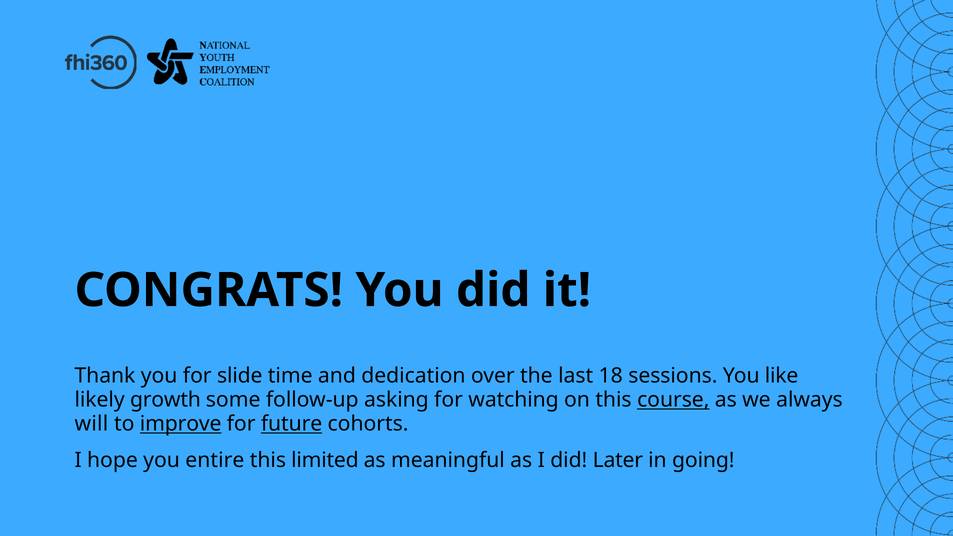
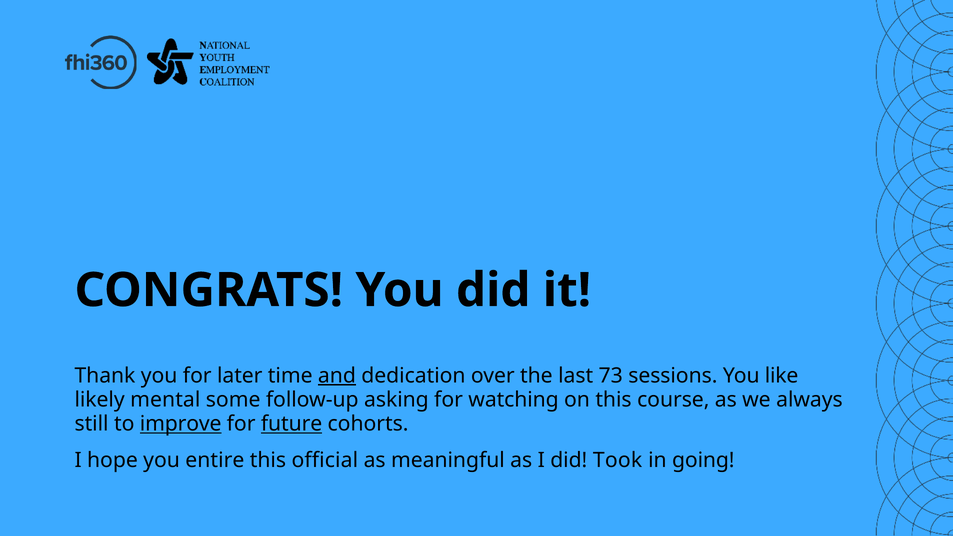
slide: slide -> later (240, 376)
and underline: none -> present (337, 376)
18: 18 -> 73 (611, 376)
growth: growth -> mental (165, 400)
course underline: present -> none (673, 400)
will: will -> still (92, 424)
limited: limited -> official (325, 460)
Later: Later -> Took (618, 460)
